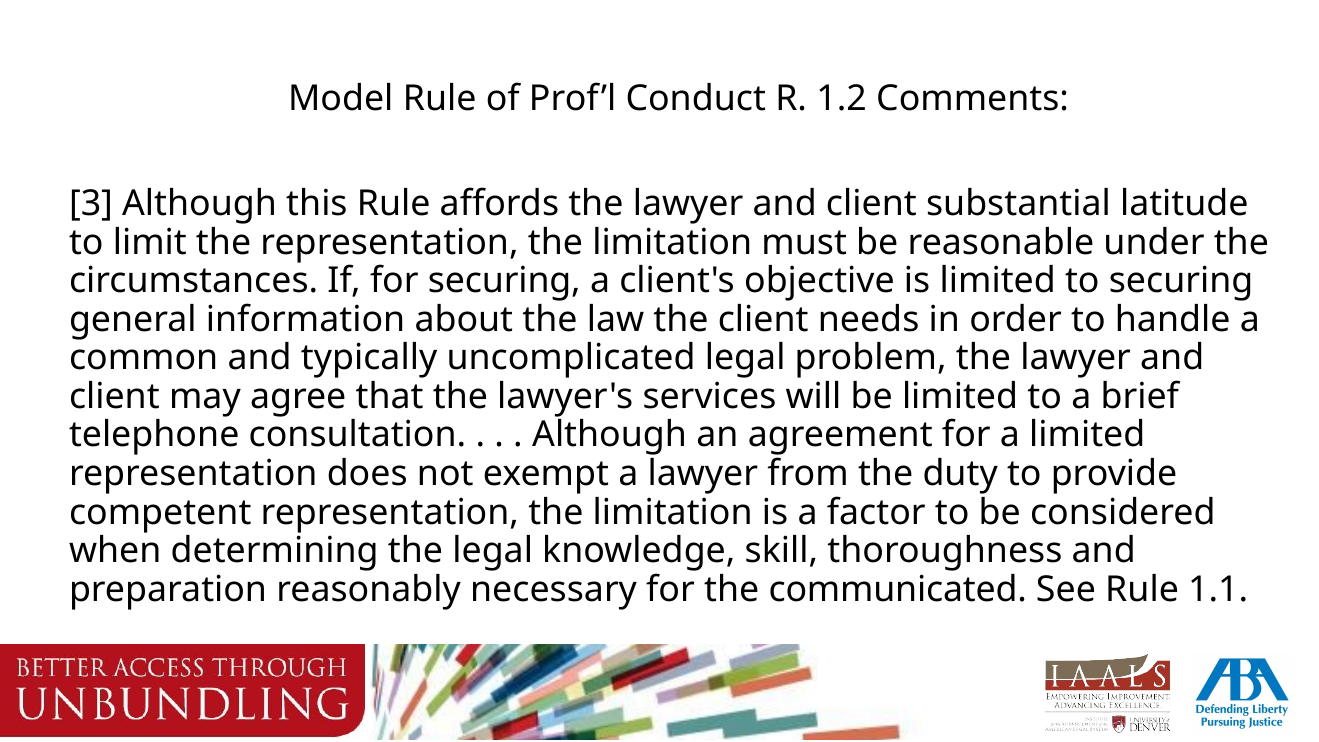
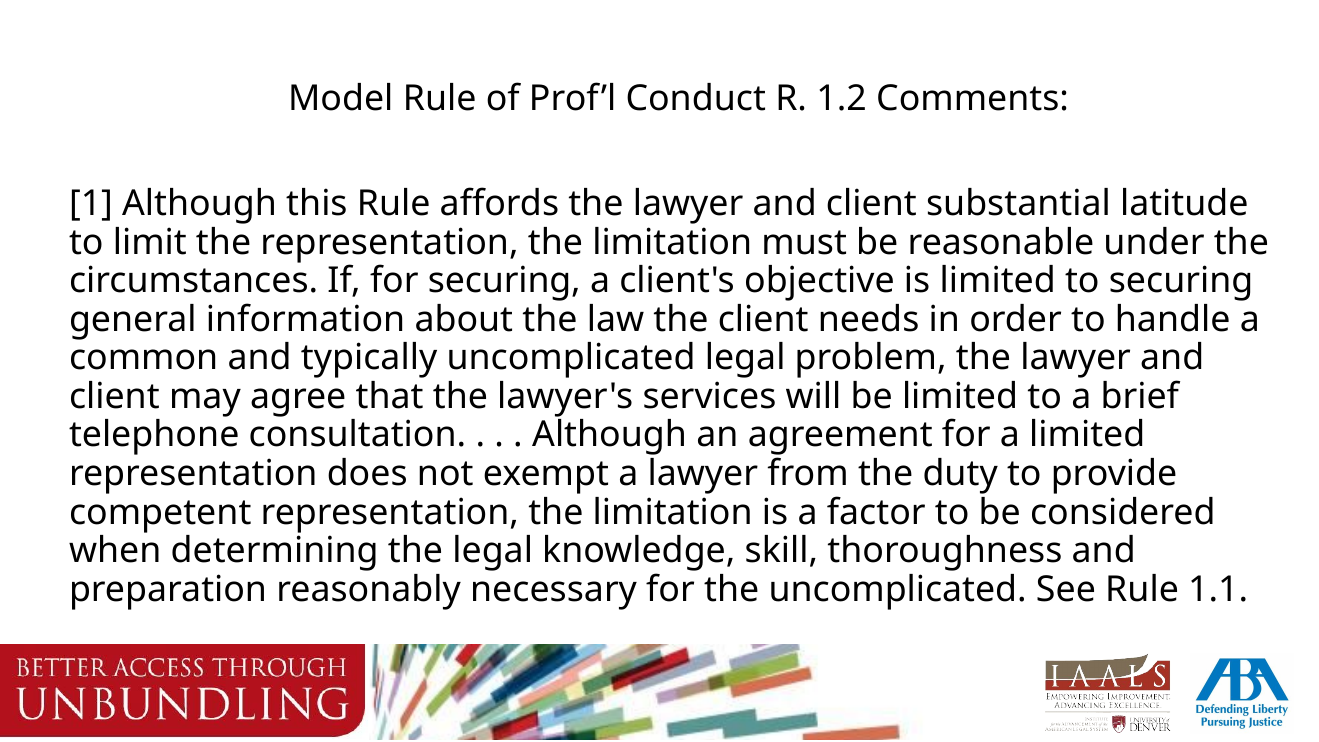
3: 3 -> 1 (91, 204)
the communicated: communicated -> uncomplicated (898, 589)
